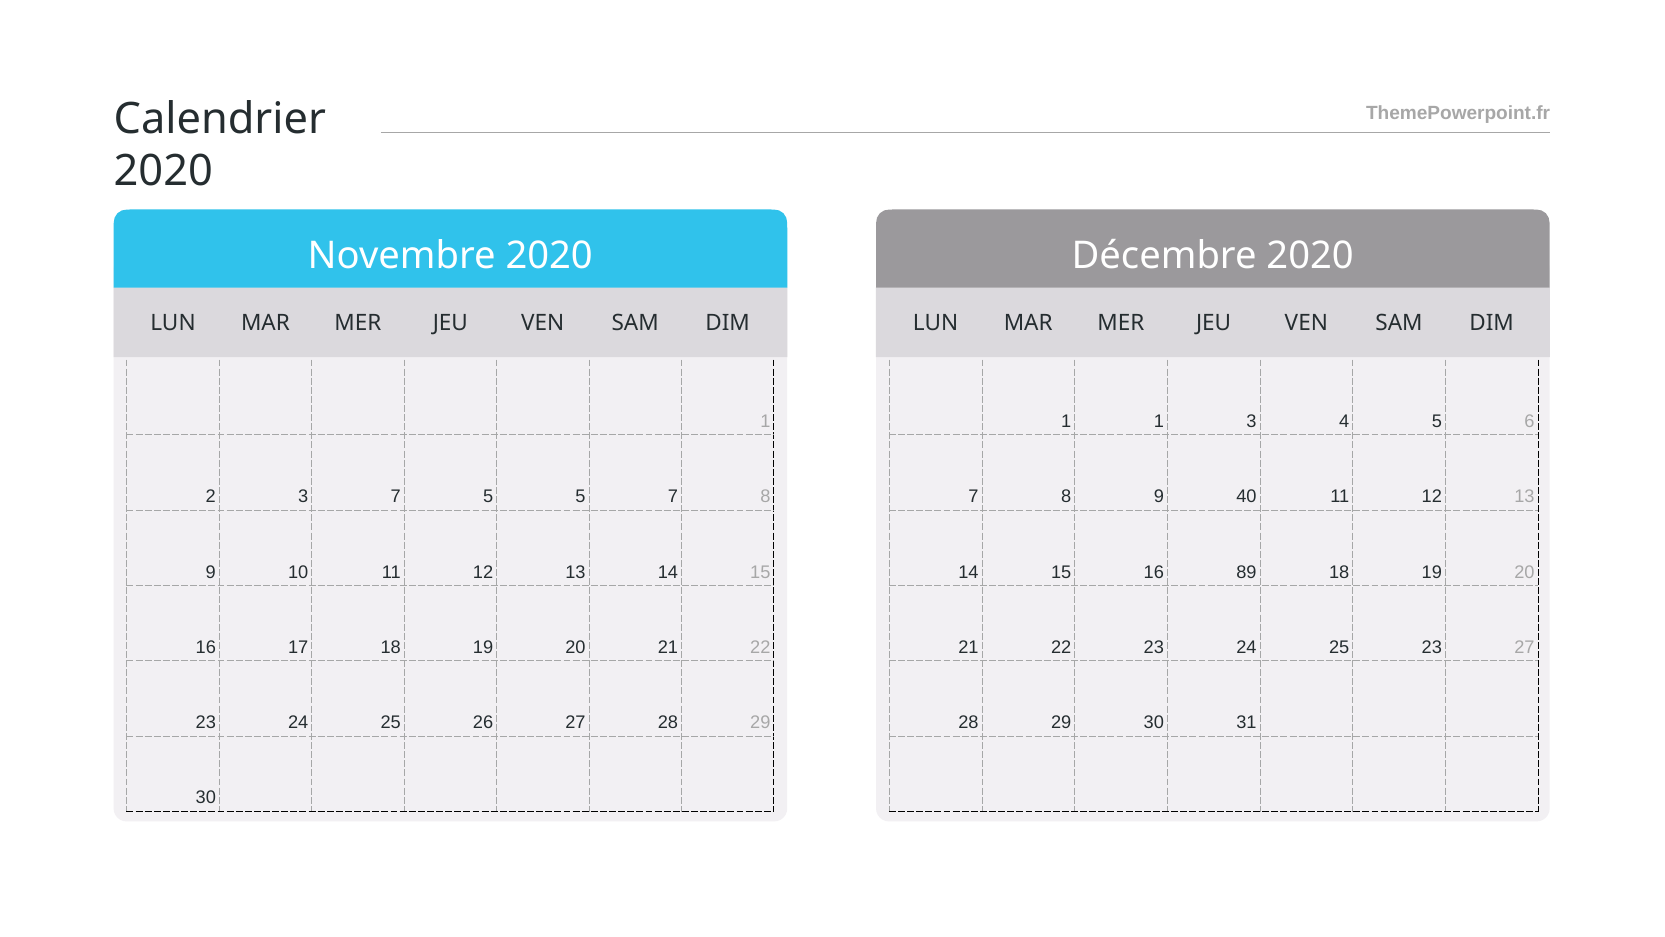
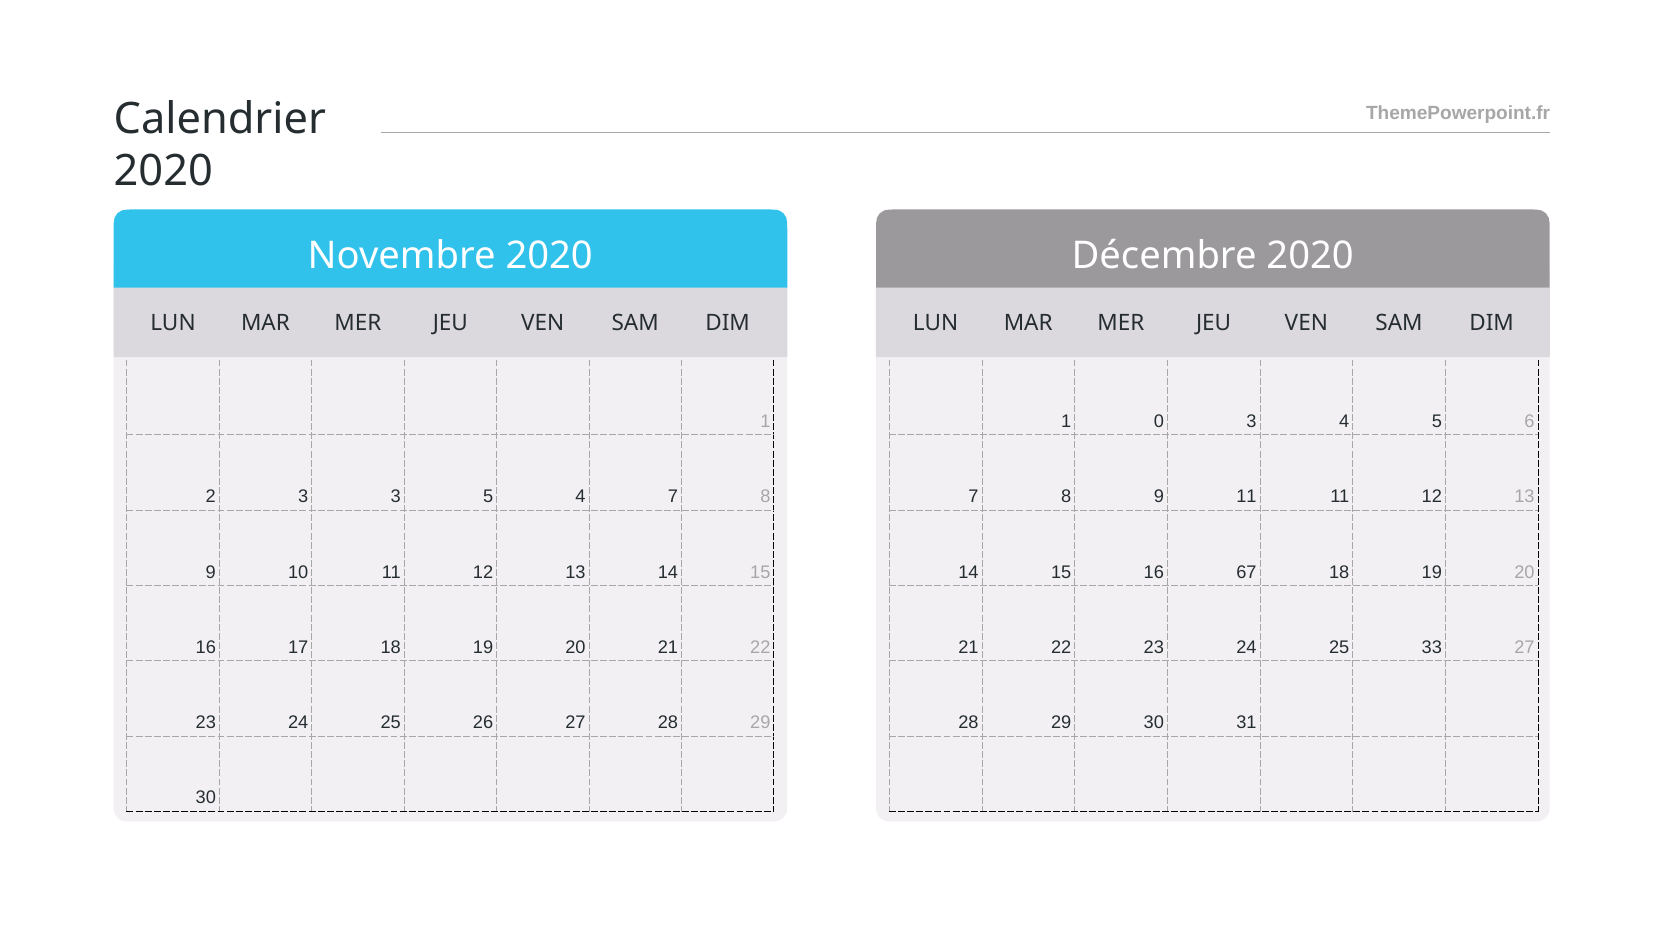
1 1: 1 -> 0 (1159, 421)
3 7: 7 -> 3 (396, 497)
5 5: 5 -> 4 (581, 497)
9 40: 40 -> 11 (1246, 497)
89: 89 -> 67 (1246, 572)
25 23: 23 -> 33 (1432, 647)
